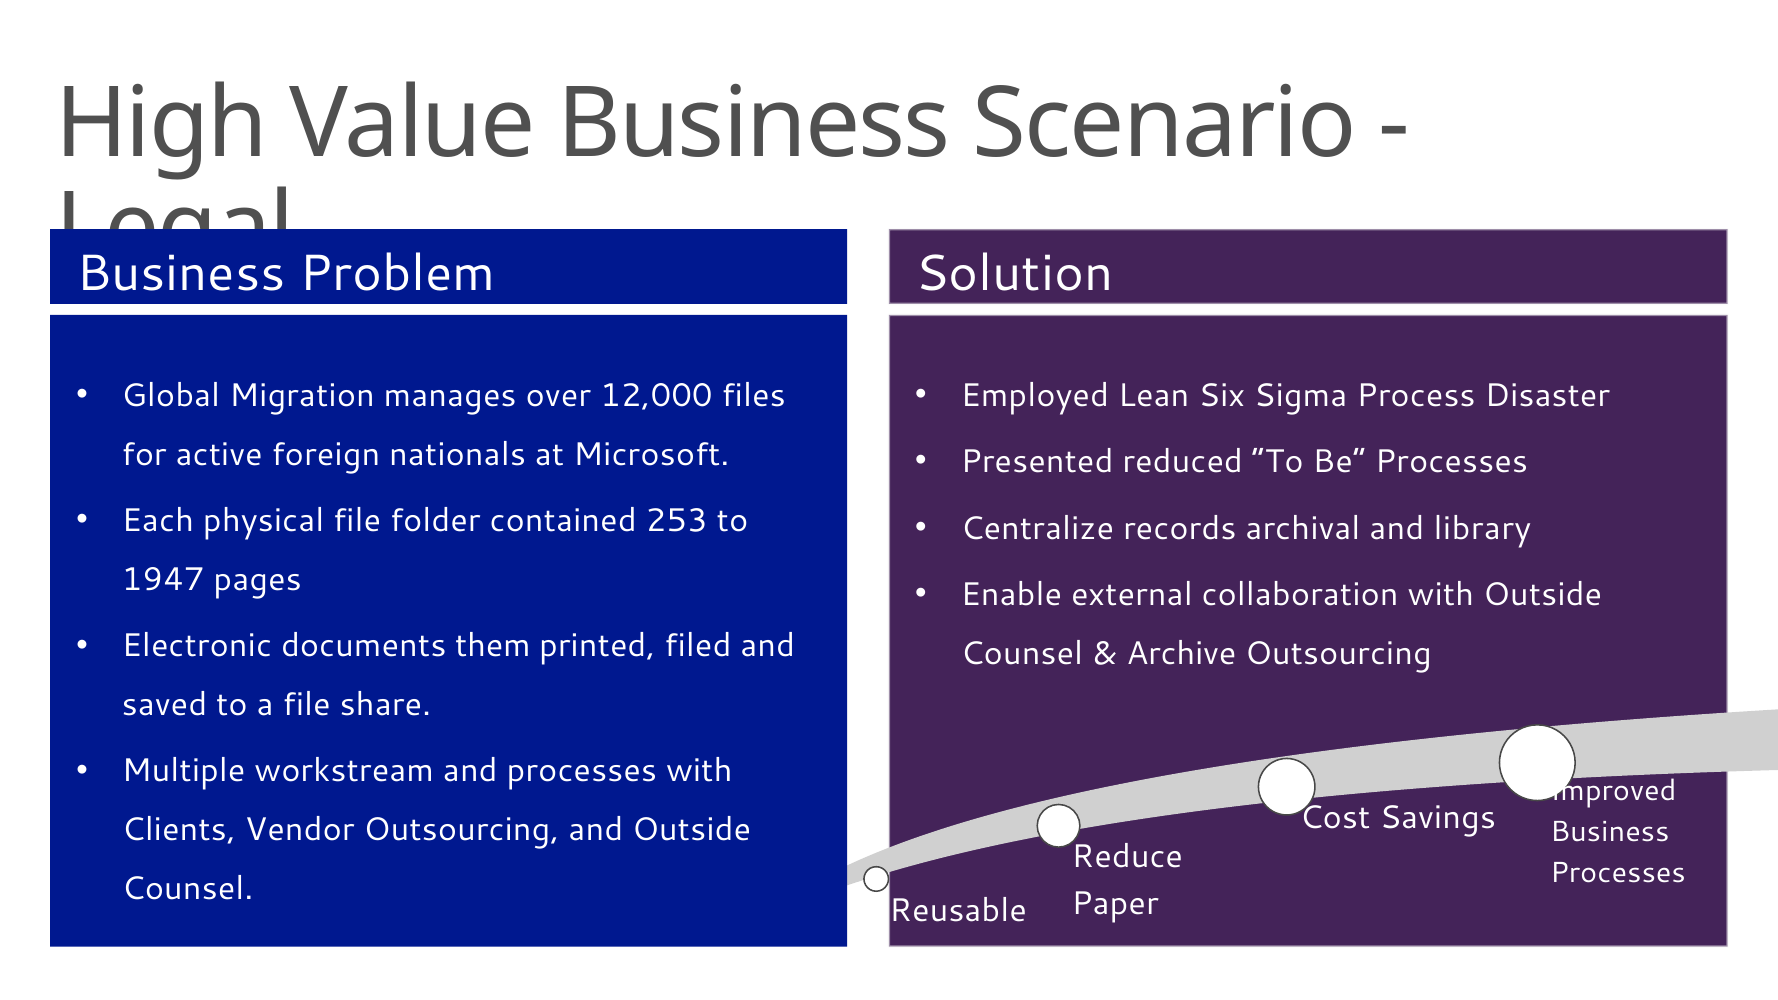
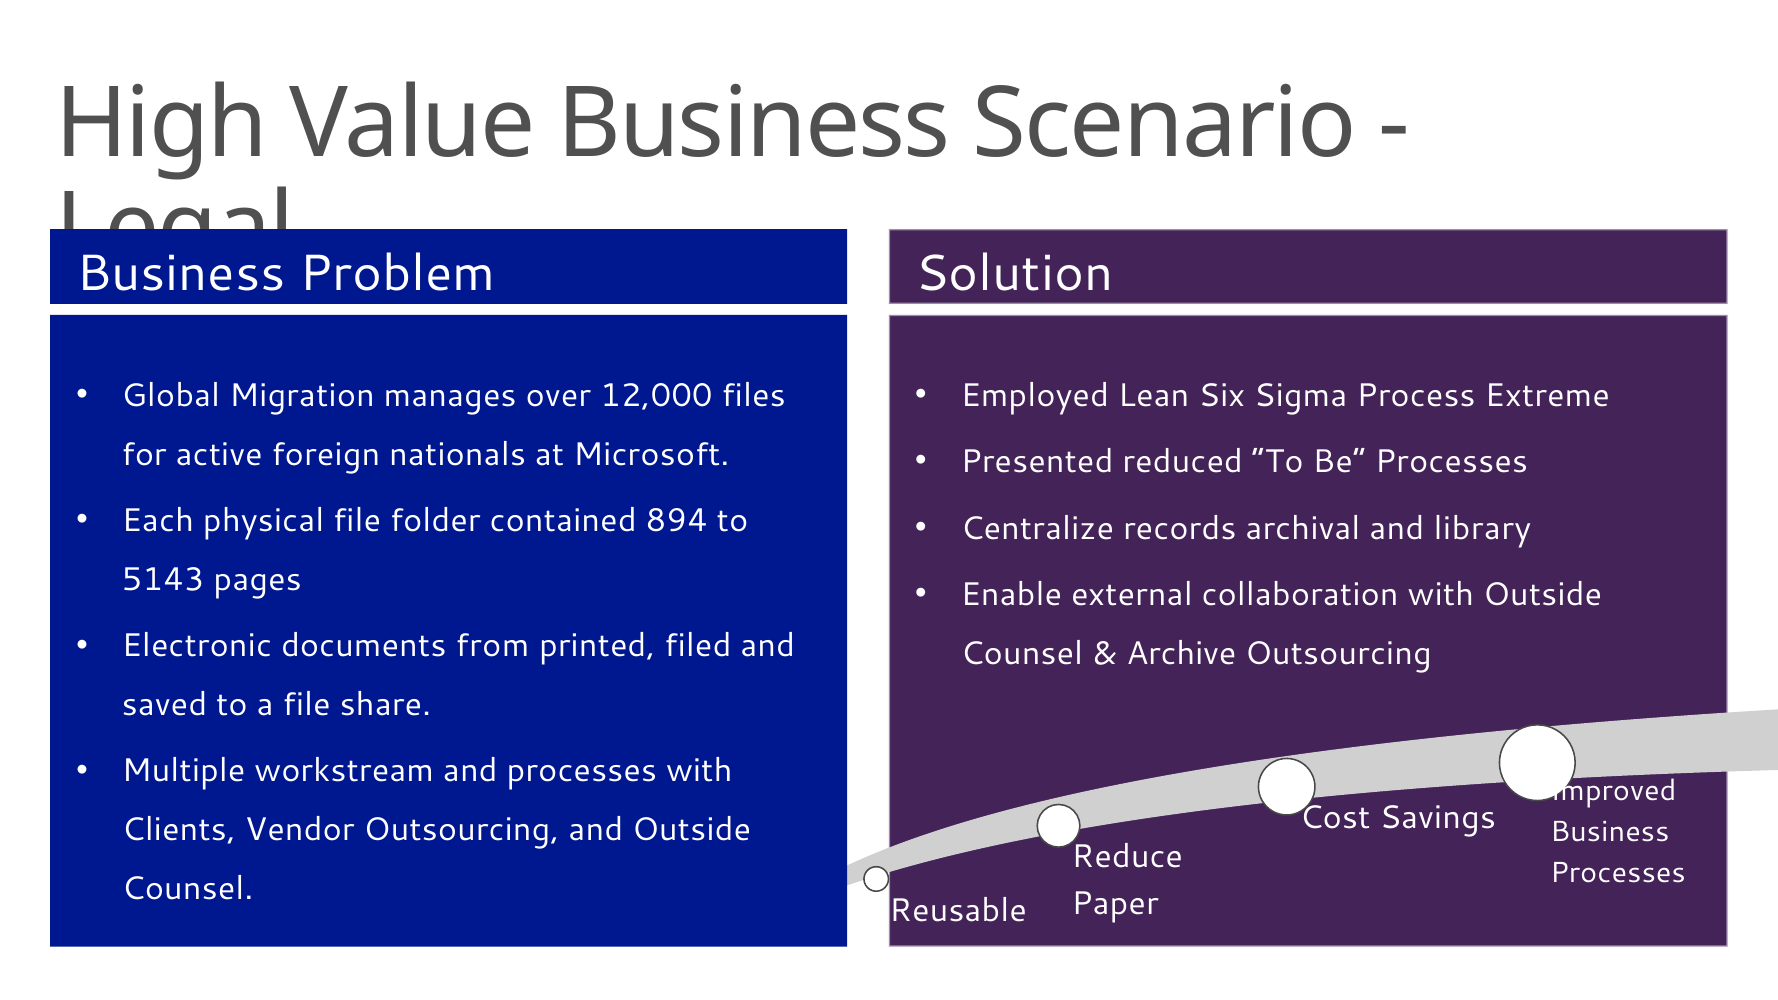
Disaster: Disaster -> Extreme (1547, 396)
253: 253 -> 894 (677, 521)
1947: 1947 -> 5143 (163, 580)
them: them -> from (493, 646)
